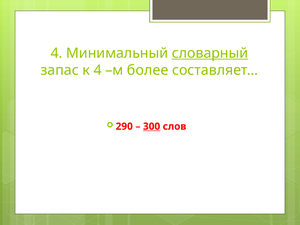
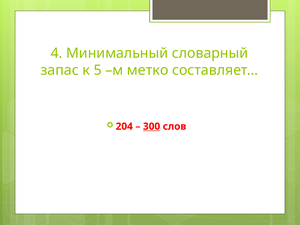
словарный underline: present -> none (210, 53)
к 4: 4 -> 5 (98, 70)
более: более -> метко (148, 70)
290: 290 -> 204 (124, 126)
